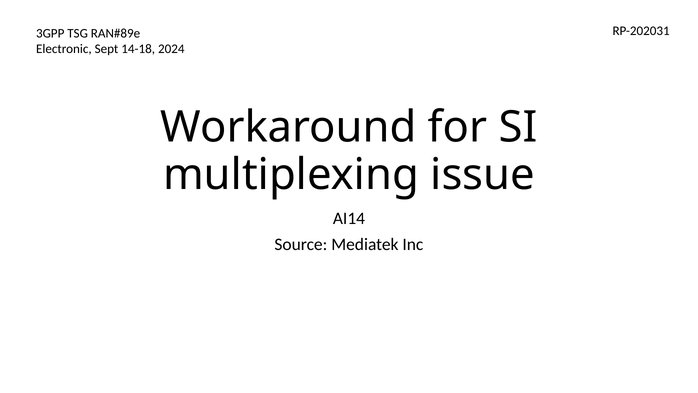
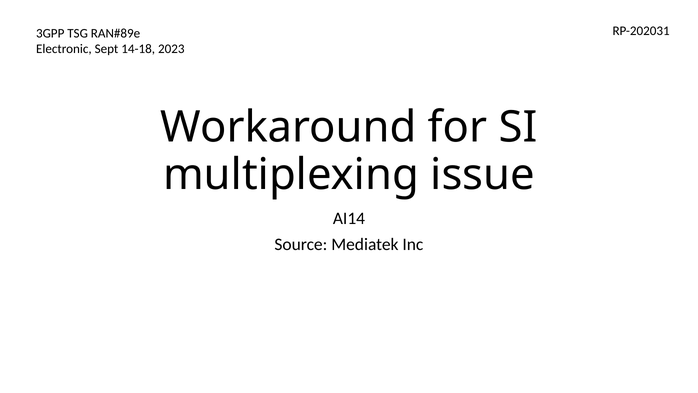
2024: 2024 -> 2023 (171, 49)
